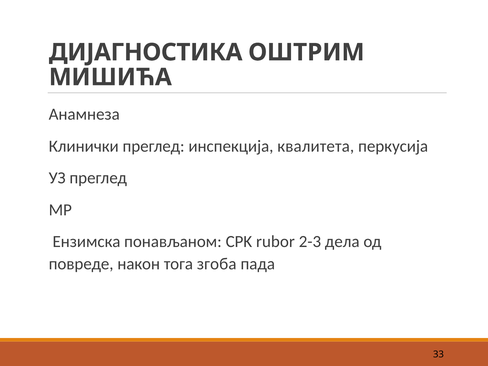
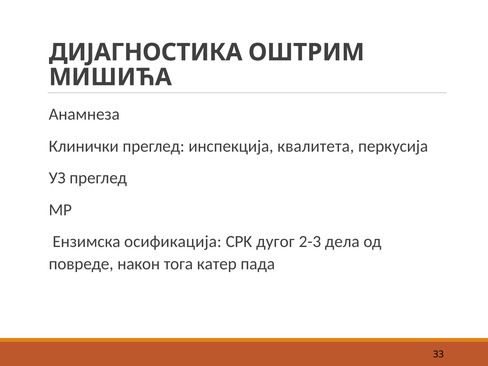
понављаном: понављаном -> осификација (173, 242)
rubor: rubor -> дугог (275, 242)
згоба: згоба -> катер (217, 264)
